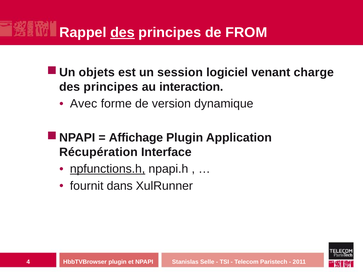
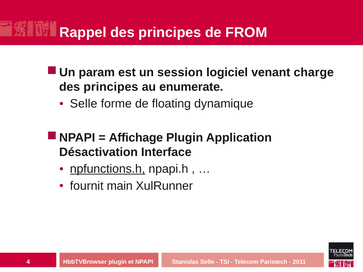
des underline: present -> none (122, 32)
objets: objets -> param (97, 72)
interaction: interaction -> enumerate (191, 87)
Avec: Avec -> Selle (84, 104)
version: version -> floating (171, 104)
Récupération: Récupération -> Désactivation (98, 152)
dans: dans -> main (120, 186)
